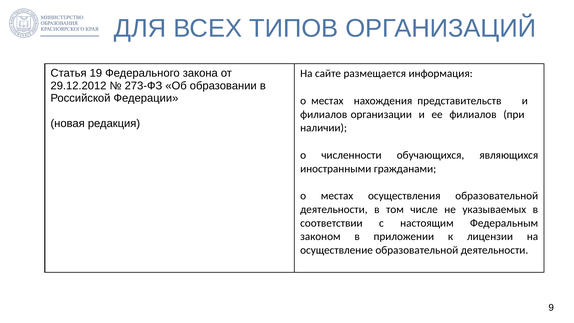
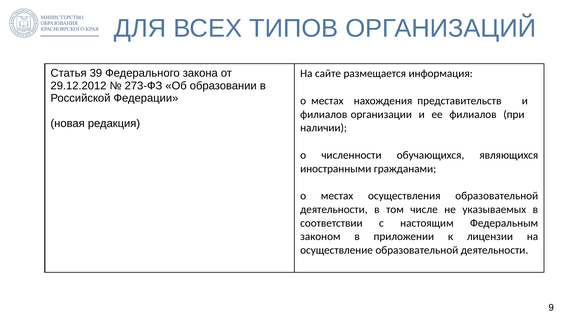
19: 19 -> 39 (96, 73)
